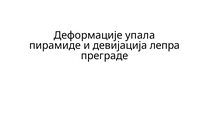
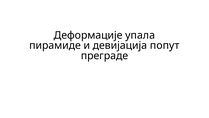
лепра: лепра -> попут (165, 45)
